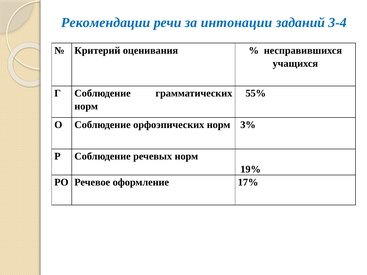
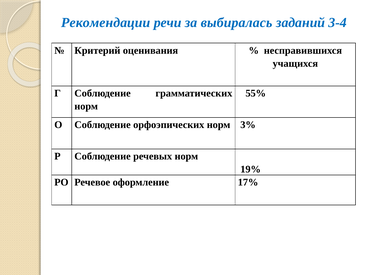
интонации: интонации -> выбиралась (237, 23)
